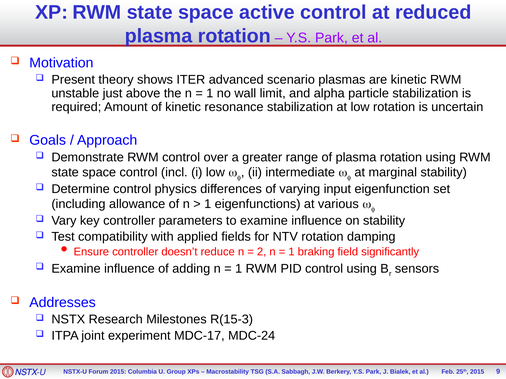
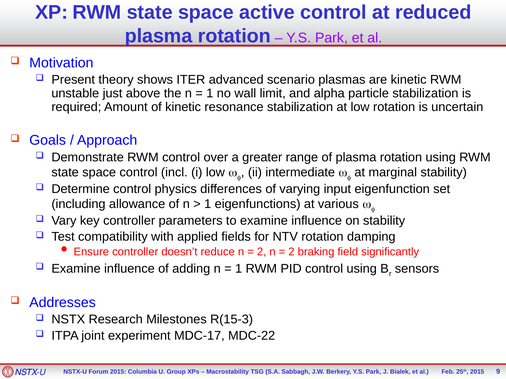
1: 1 -> 2 (291, 252)
MDC-24: MDC-24 -> MDC-22 (252, 336)
